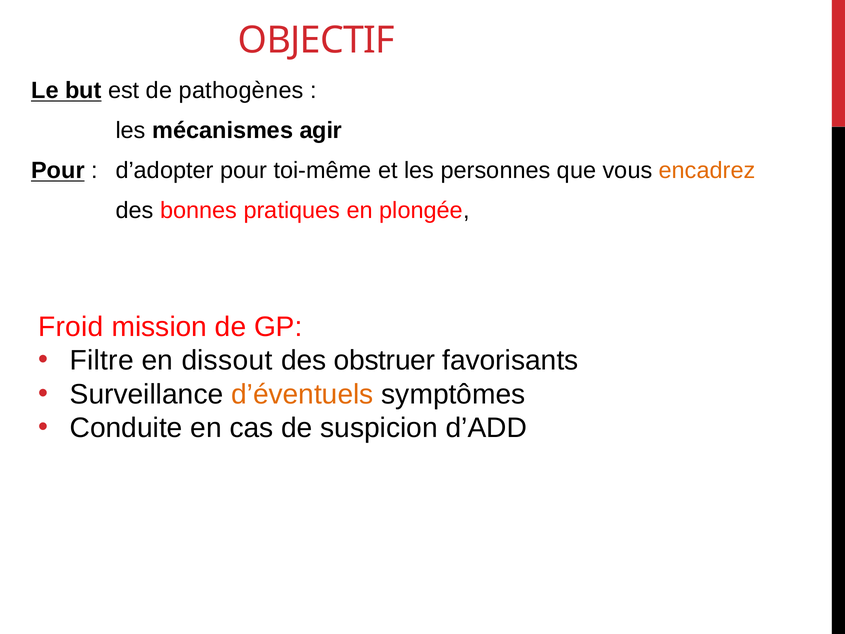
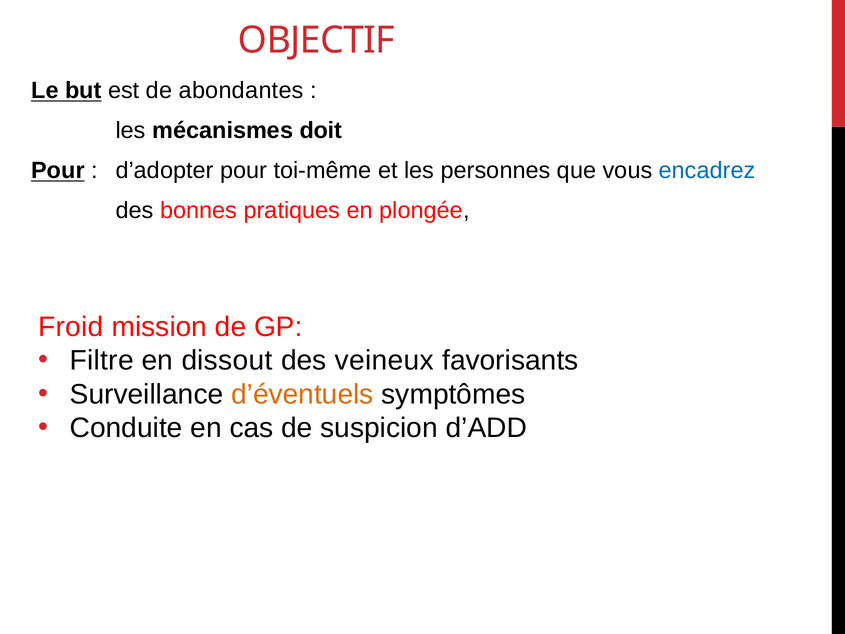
pathogènes: pathogènes -> abondantes (241, 91)
agir: agir -> doit (321, 131)
encadrez colour: orange -> blue (707, 171)
obstruer: obstruer -> veineux (384, 360)
